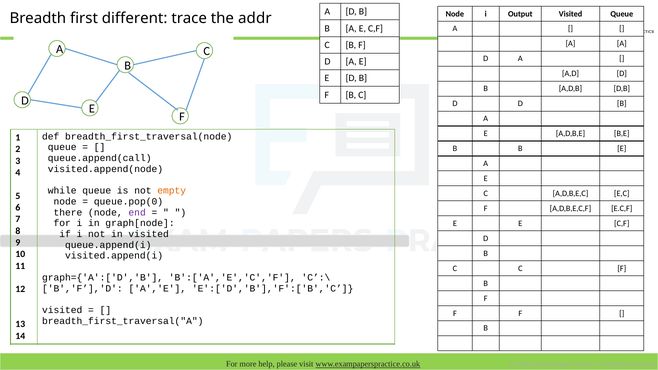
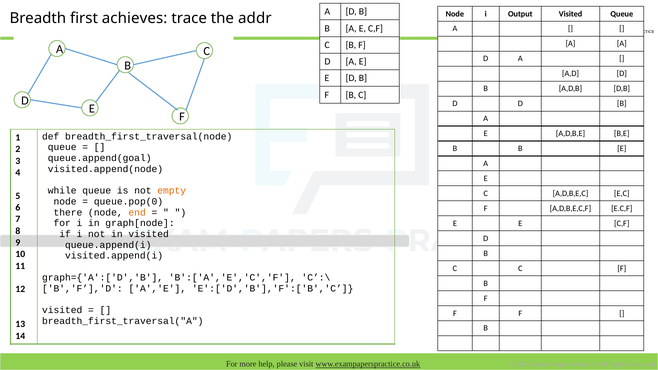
different: different -> achieves (135, 18)
queue.append(call: queue.append(call -> queue.append(goal (100, 158)
end colour: purple -> orange (137, 212)
